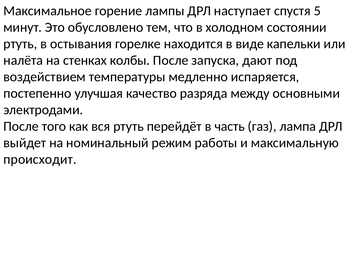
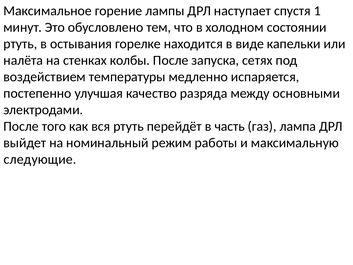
5: 5 -> 1 (317, 11)
дают: дают -> сетях (257, 60)
происходит: происходит -> следующие (40, 159)
